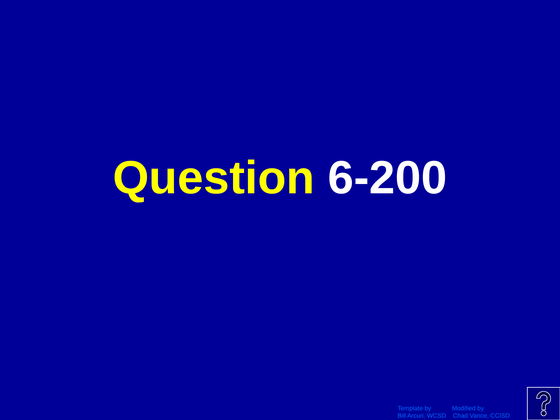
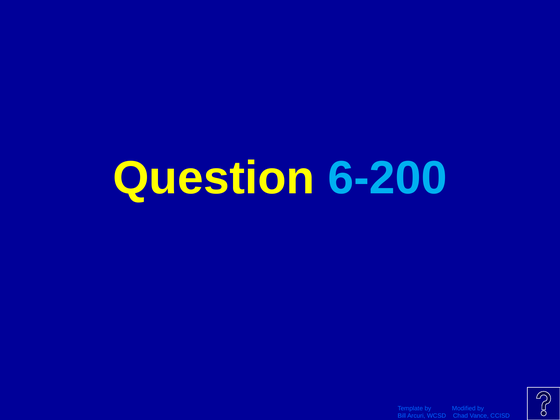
6-200 colour: white -> light blue (387, 178)
